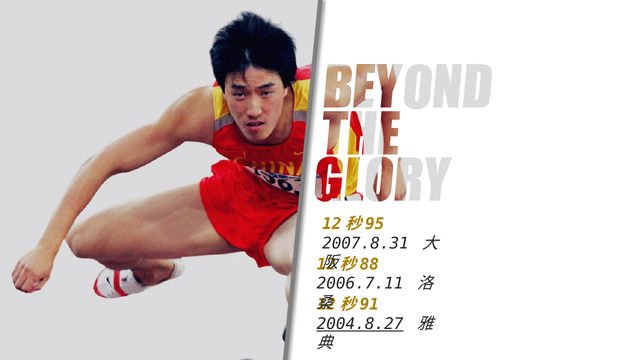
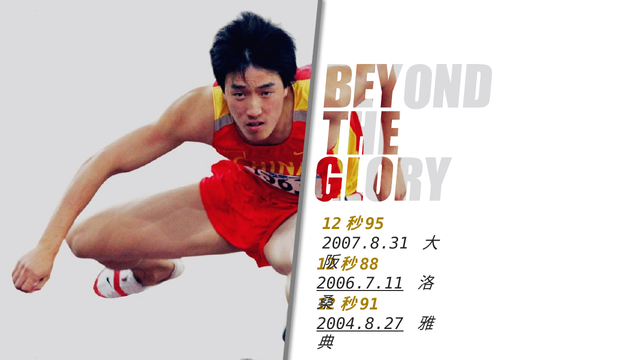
2006.7.11 underline: none -> present (360, 284)
